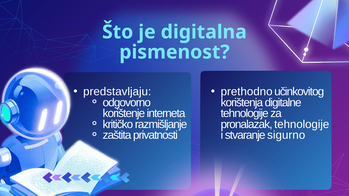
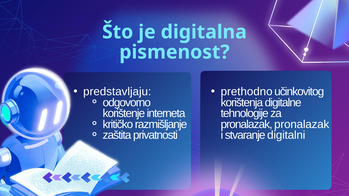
pronalazak tehnologije: tehnologije -> pronalazak (302, 124)
sigurno: sigurno -> digitalni (286, 135)
